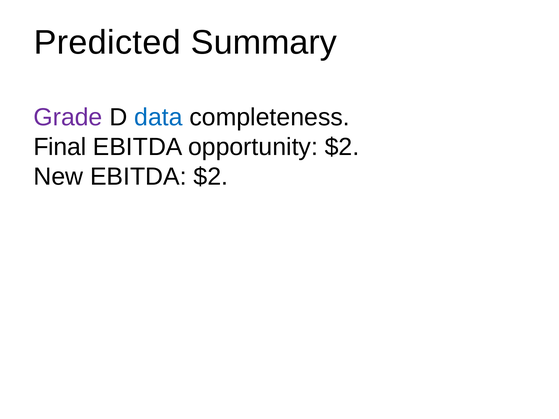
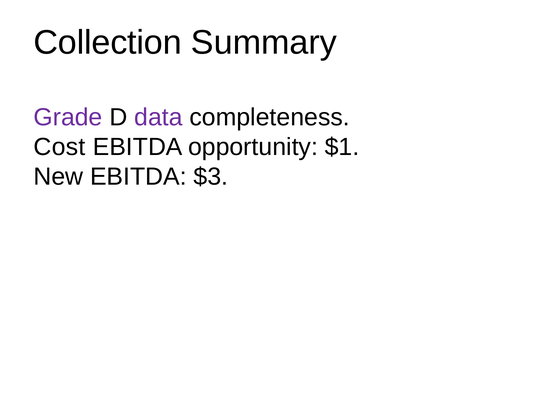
Predicted: Predicted -> Collection (108, 42)
data colour: blue -> purple (158, 117)
Final: Final -> Cost (60, 147)
opportunity $2: $2 -> $1 (342, 147)
EBITDA $2: $2 -> $3 (211, 177)
